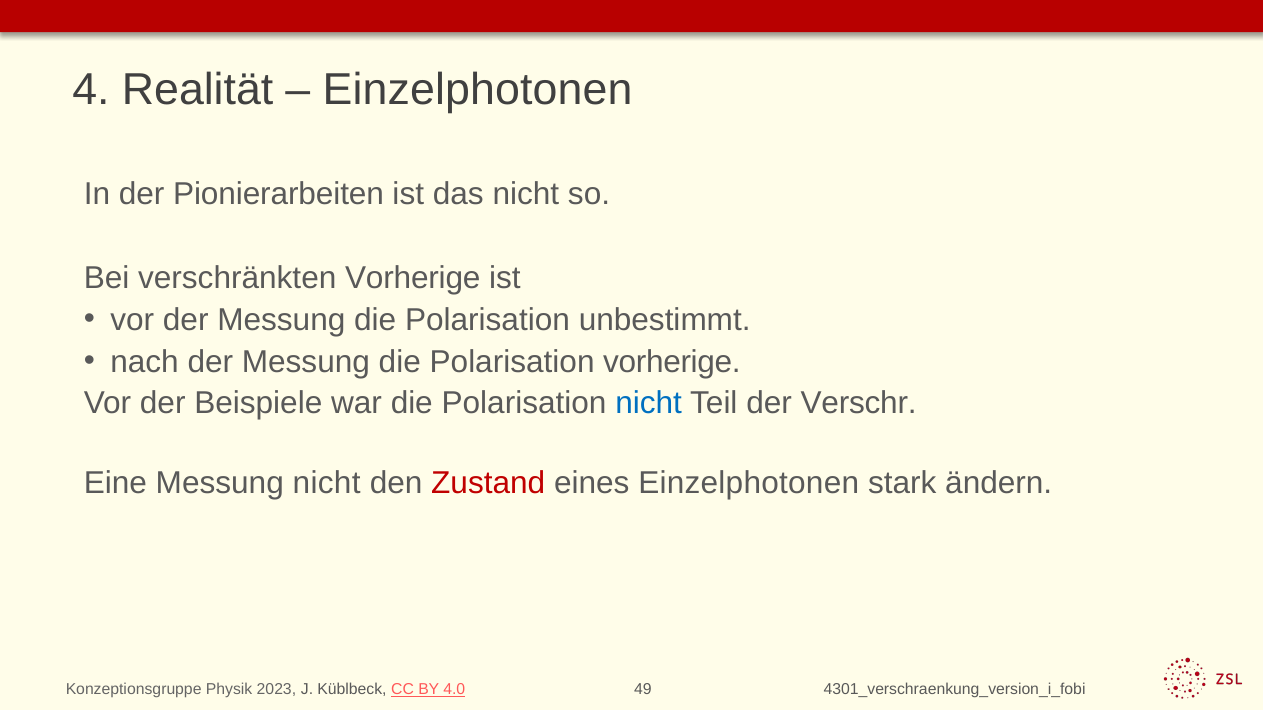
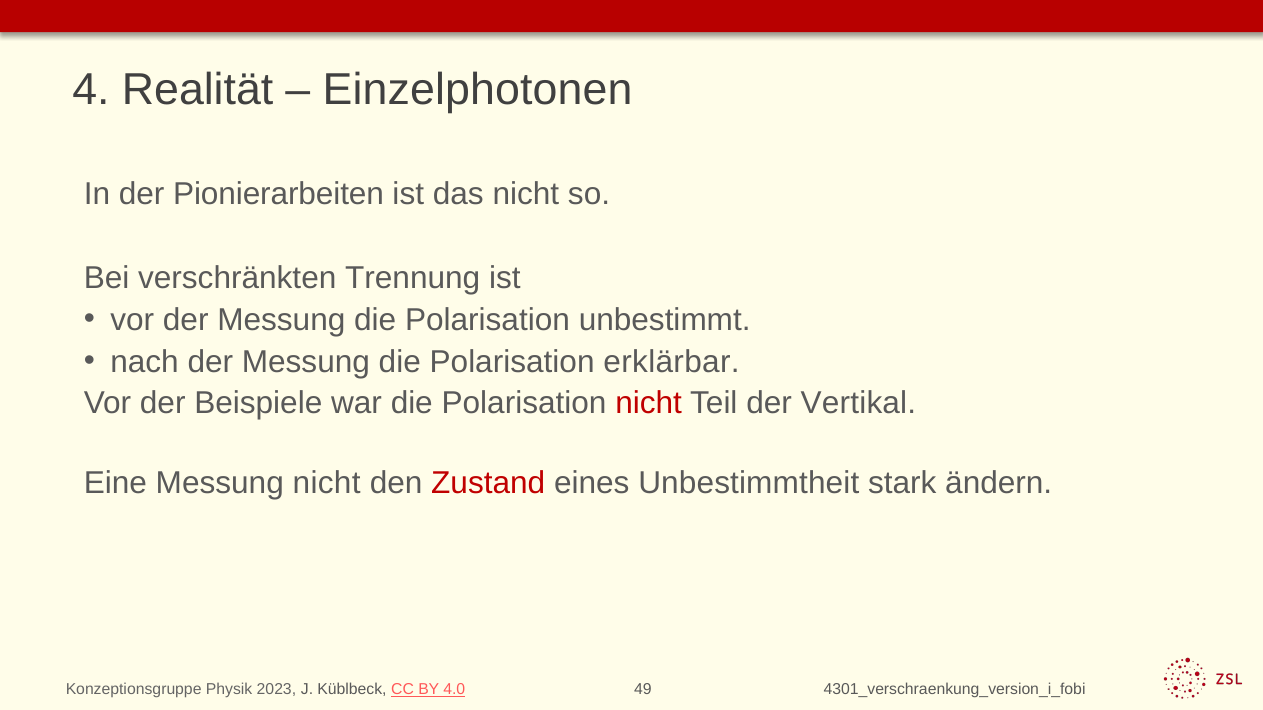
verschränkten Vorherige: Vorherige -> Trennung (413, 278)
Polarisation vorherige: vorherige -> erklärbar (672, 362)
nicht colour: blue -> red (649, 404)
Verschr: Verschr -> Vertikal (858, 404)
eines Einzelphotonen: Einzelphotonen -> Unbestimmtheit (749, 483)
